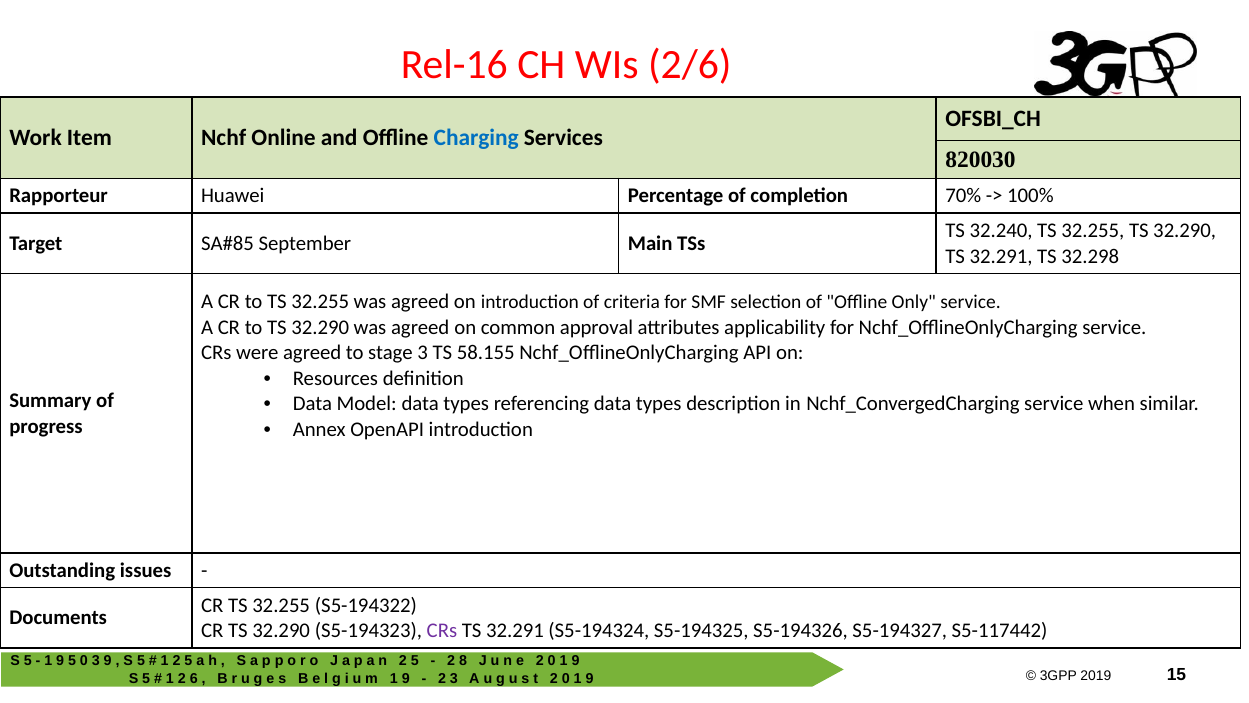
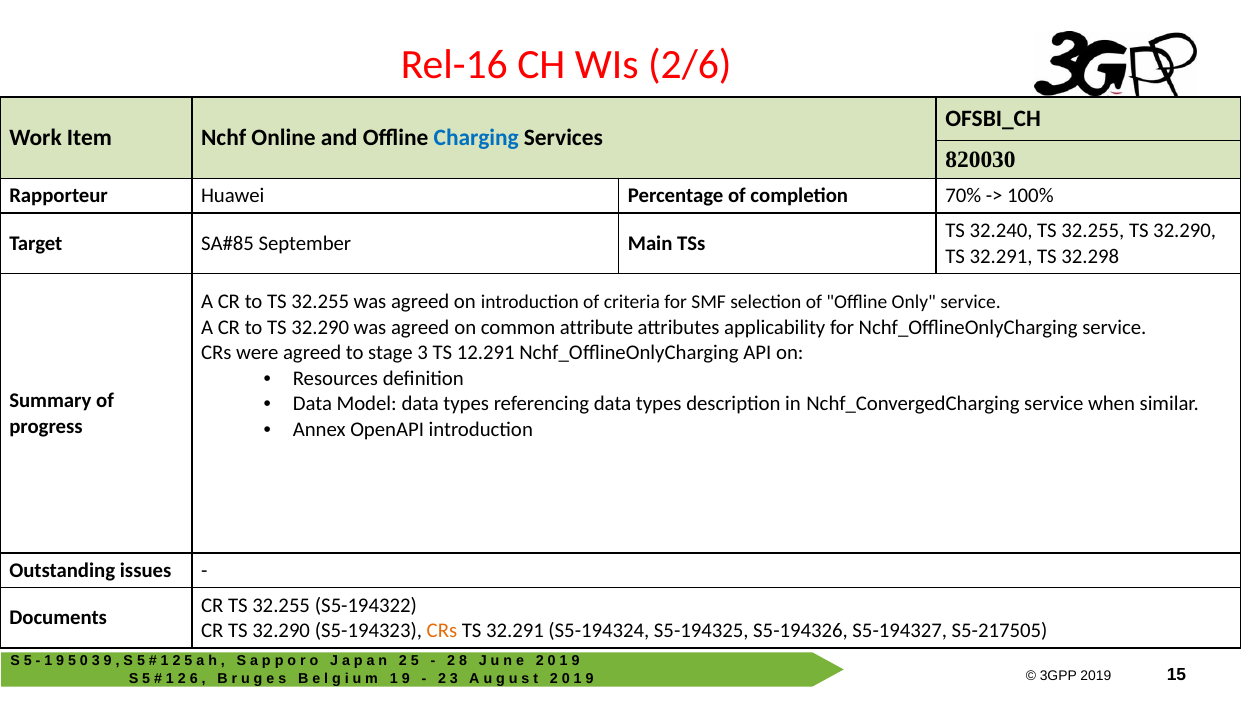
approval: approval -> attribute (597, 327)
58.155: 58.155 -> 12.291 (486, 353)
CRs colour: purple -> orange (442, 630)
S5-117442: S5-117442 -> S5-217505 (1000, 630)
